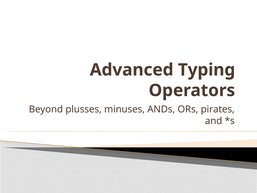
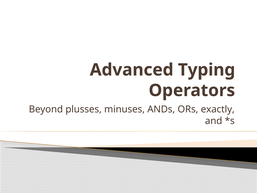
pirates: pirates -> exactly (218, 109)
